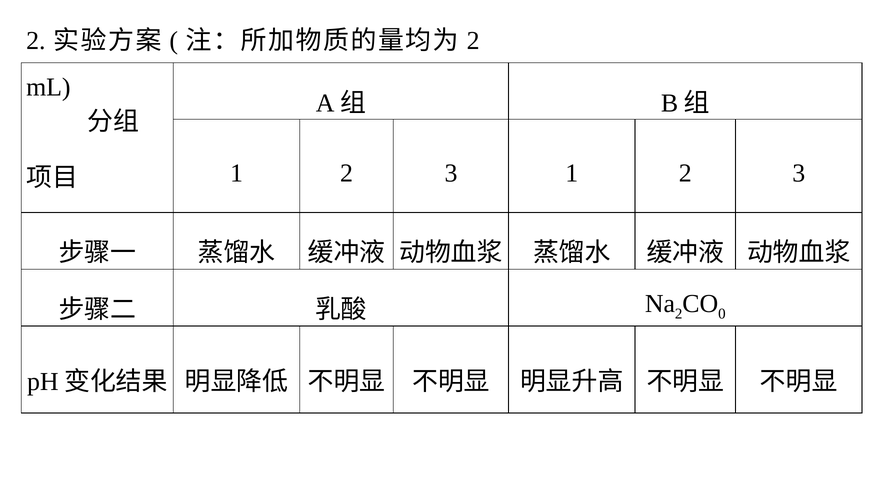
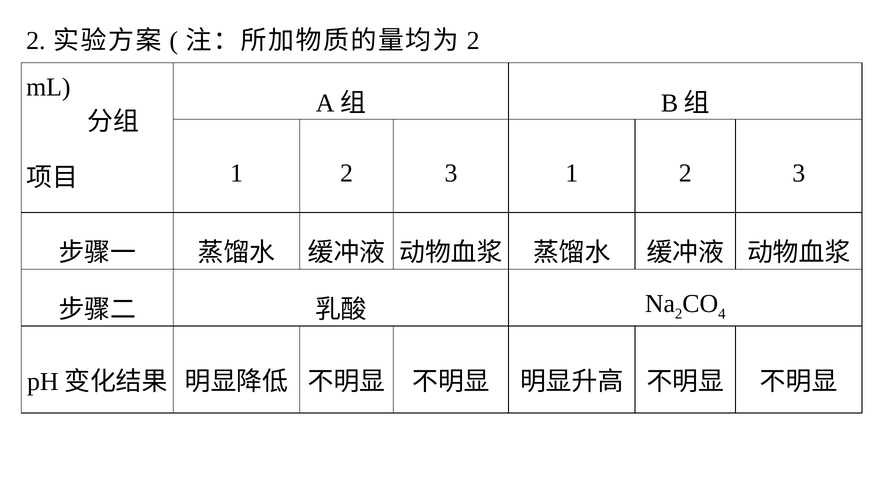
0: 0 -> 4 (722, 314)
